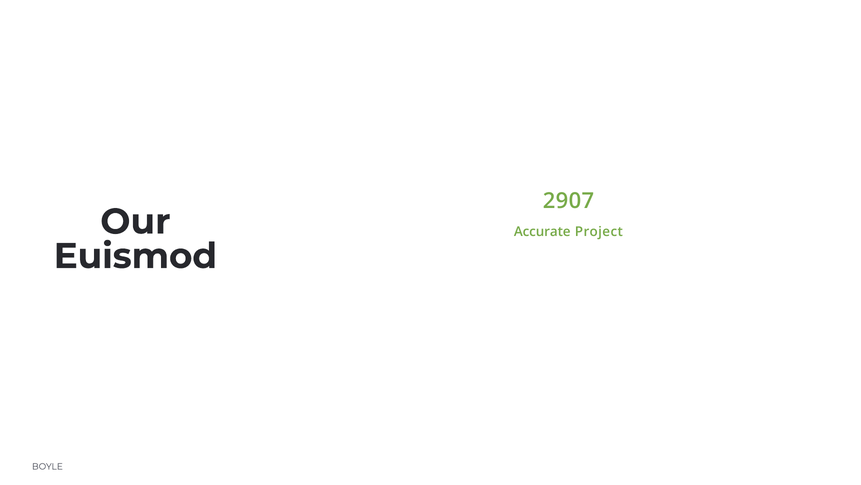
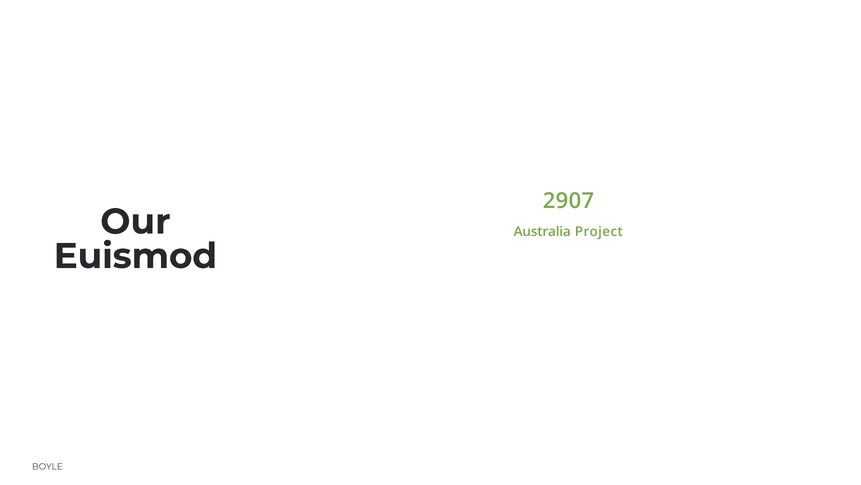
Accurate: Accurate -> Australia (542, 232)
